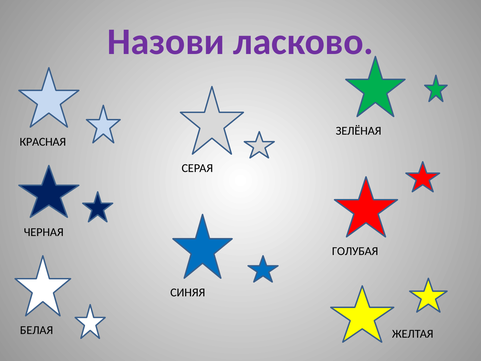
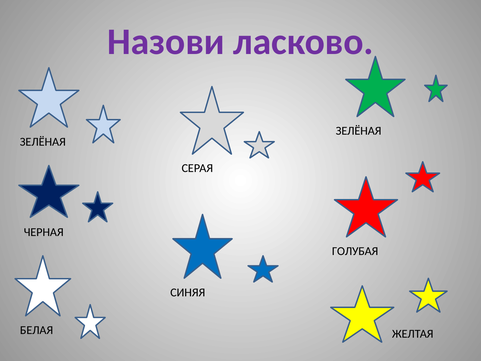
КРАСНАЯ: КРАСНАЯ -> ЗЕЛЁНАЯ (43, 142)
